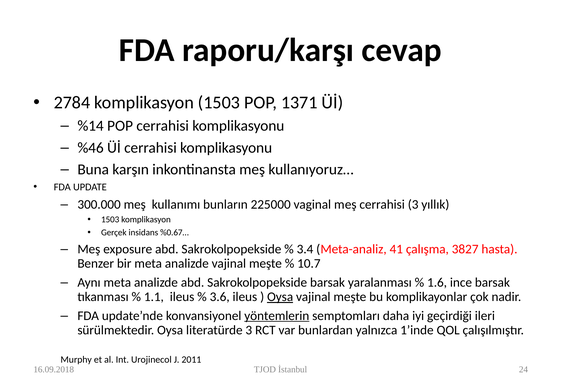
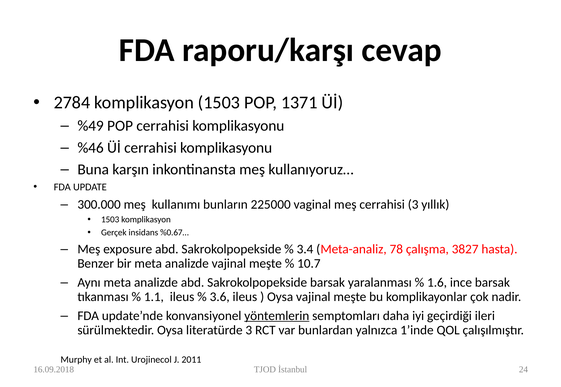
%14: %14 -> %49 (91, 126)
41: 41 -> 78 (396, 249)
Oysa underline: present -> none (280, 297)
